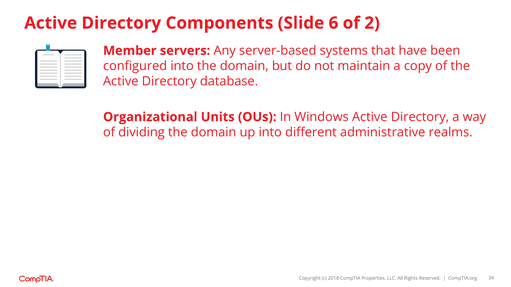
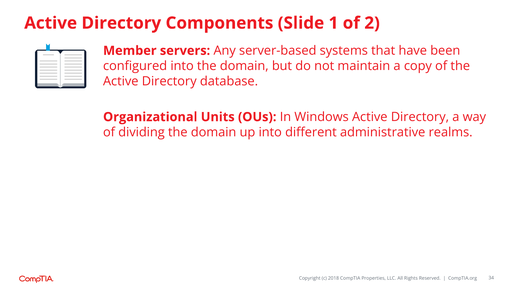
6: 6 -> 1 (333, 23)
